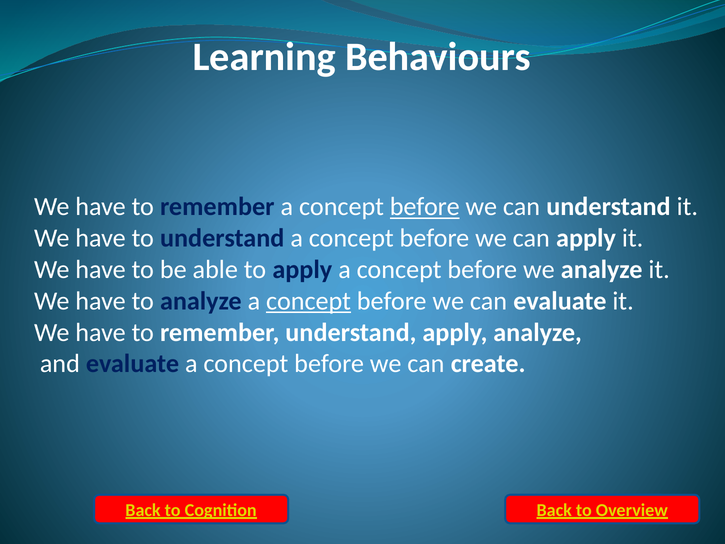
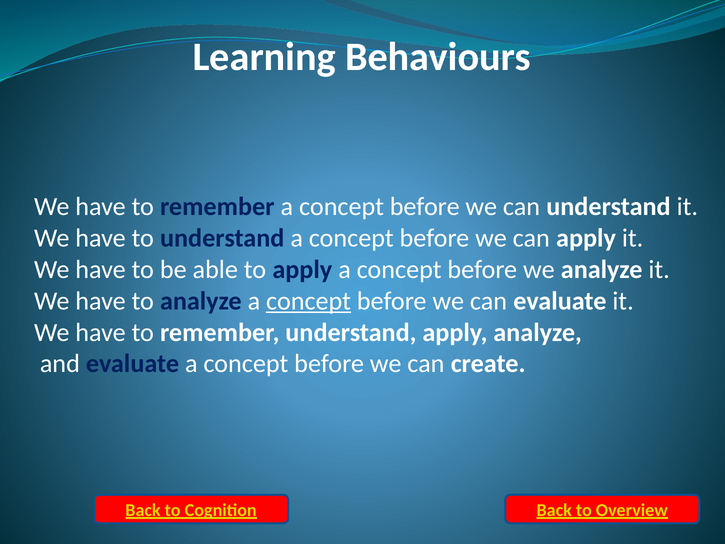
before underline: present -> none (425, 207)
